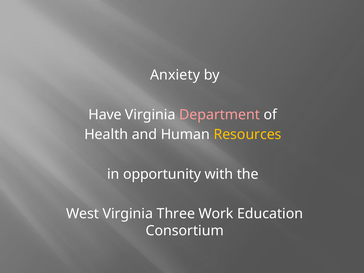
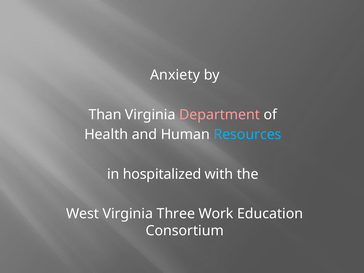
Have: Have -> Than (105, 115)
Resources colour: yellow -> light blue (248, 134)
opportunity: opportunity -> hospitalized (162, 174)
